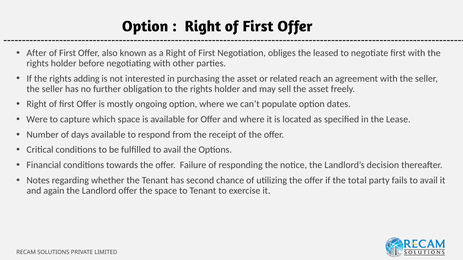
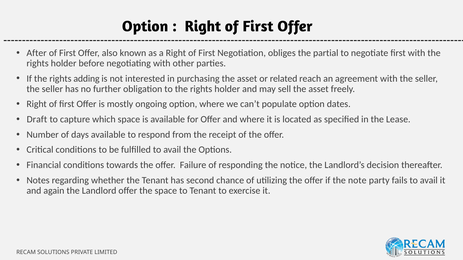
leased: leased -> partial (326, 53)
Were: Were -> Draft (37, 120)
total: total -> note (357, 181)
